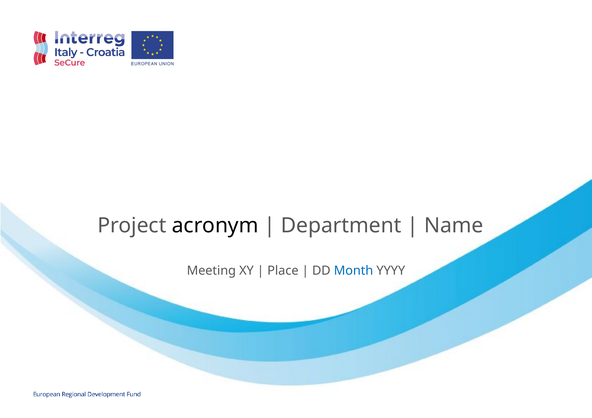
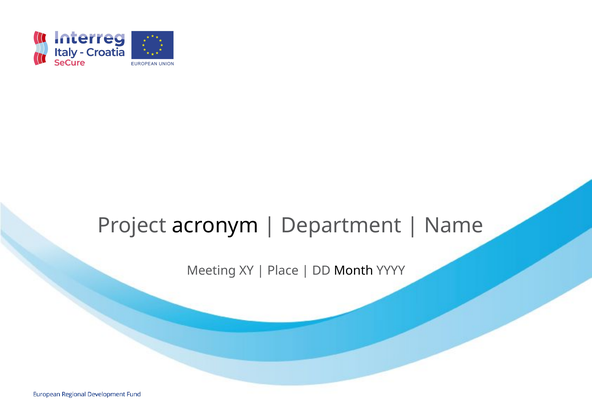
Month colour: blue -> black (354, 271)
